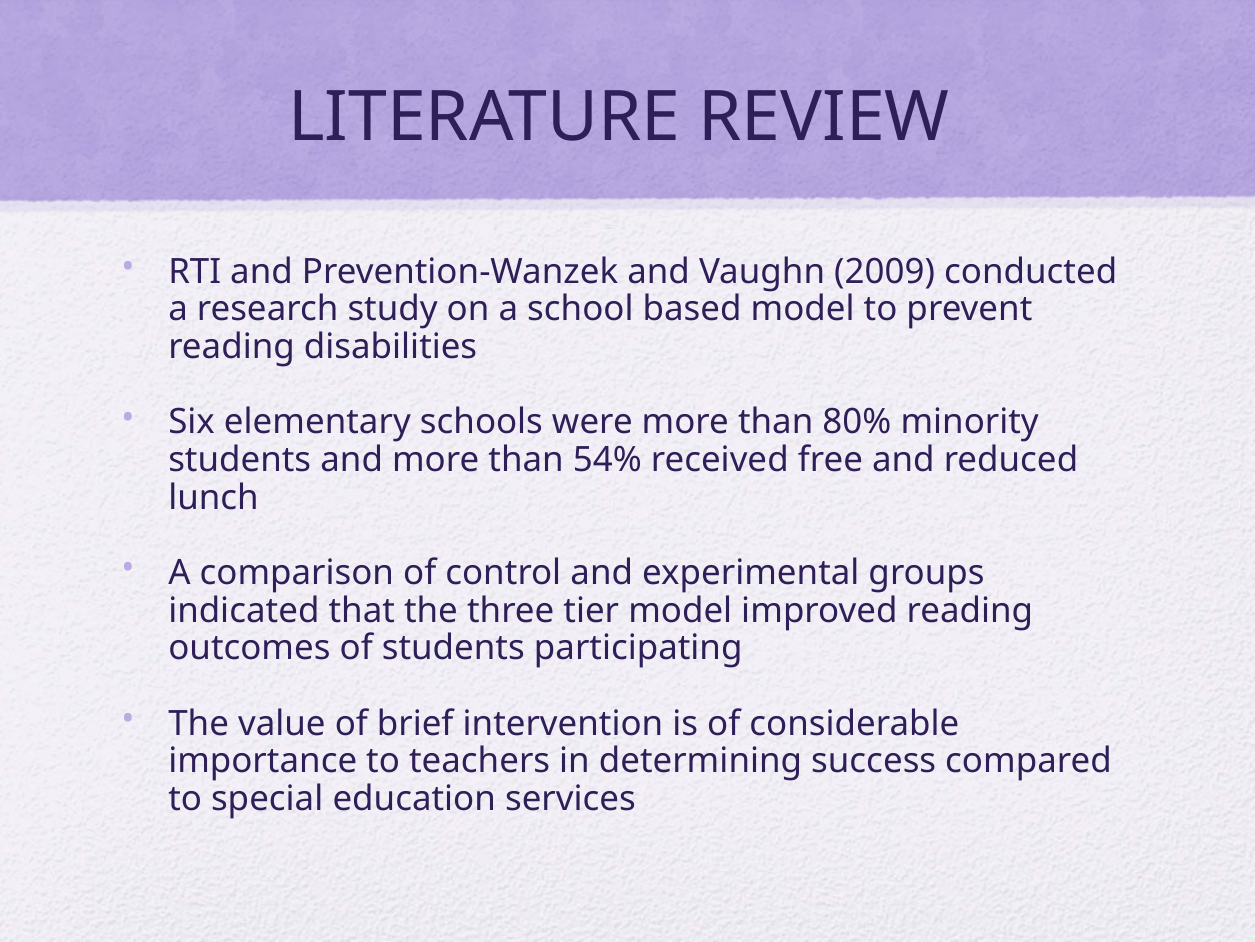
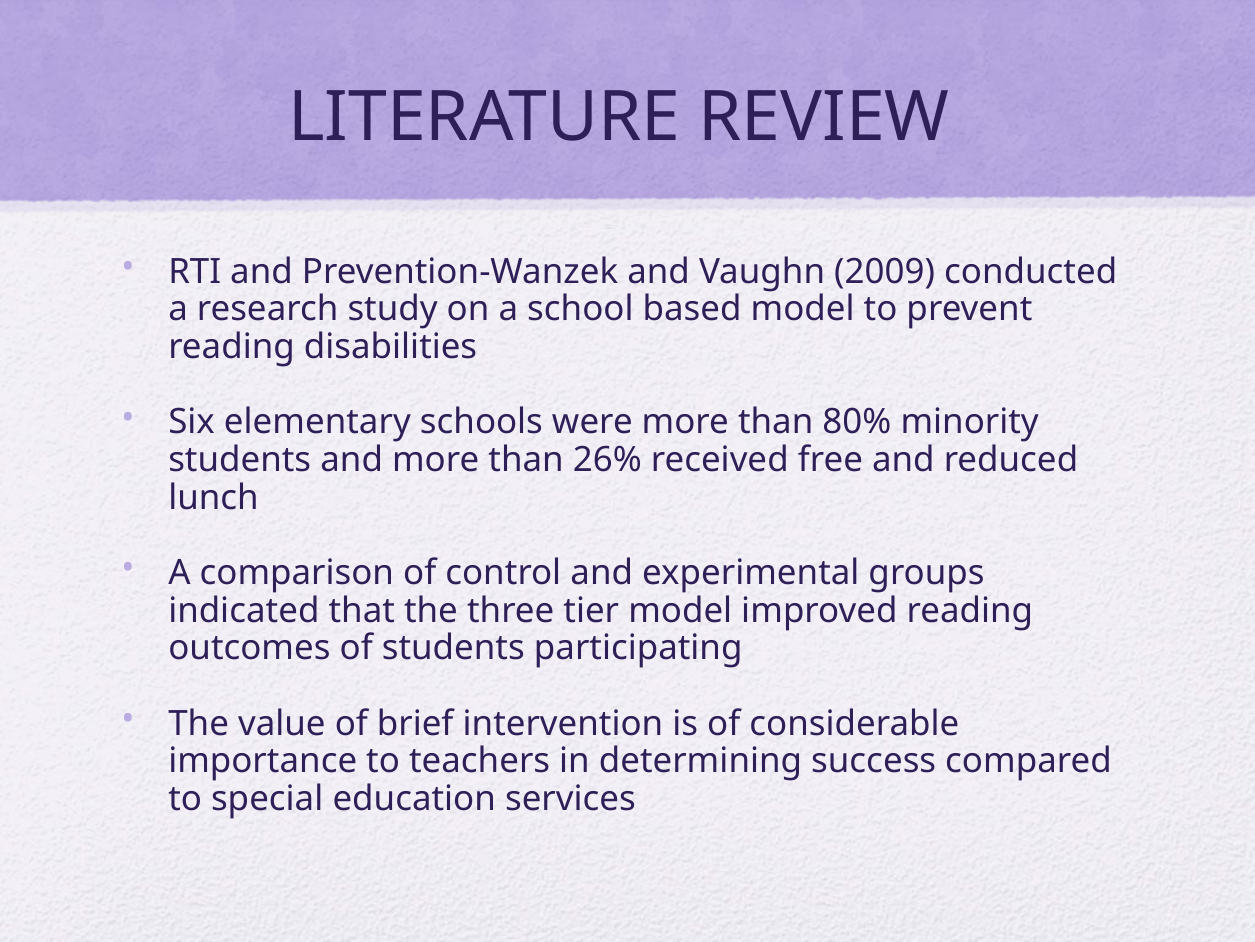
54%: 54% -> 26% (607, 460)
